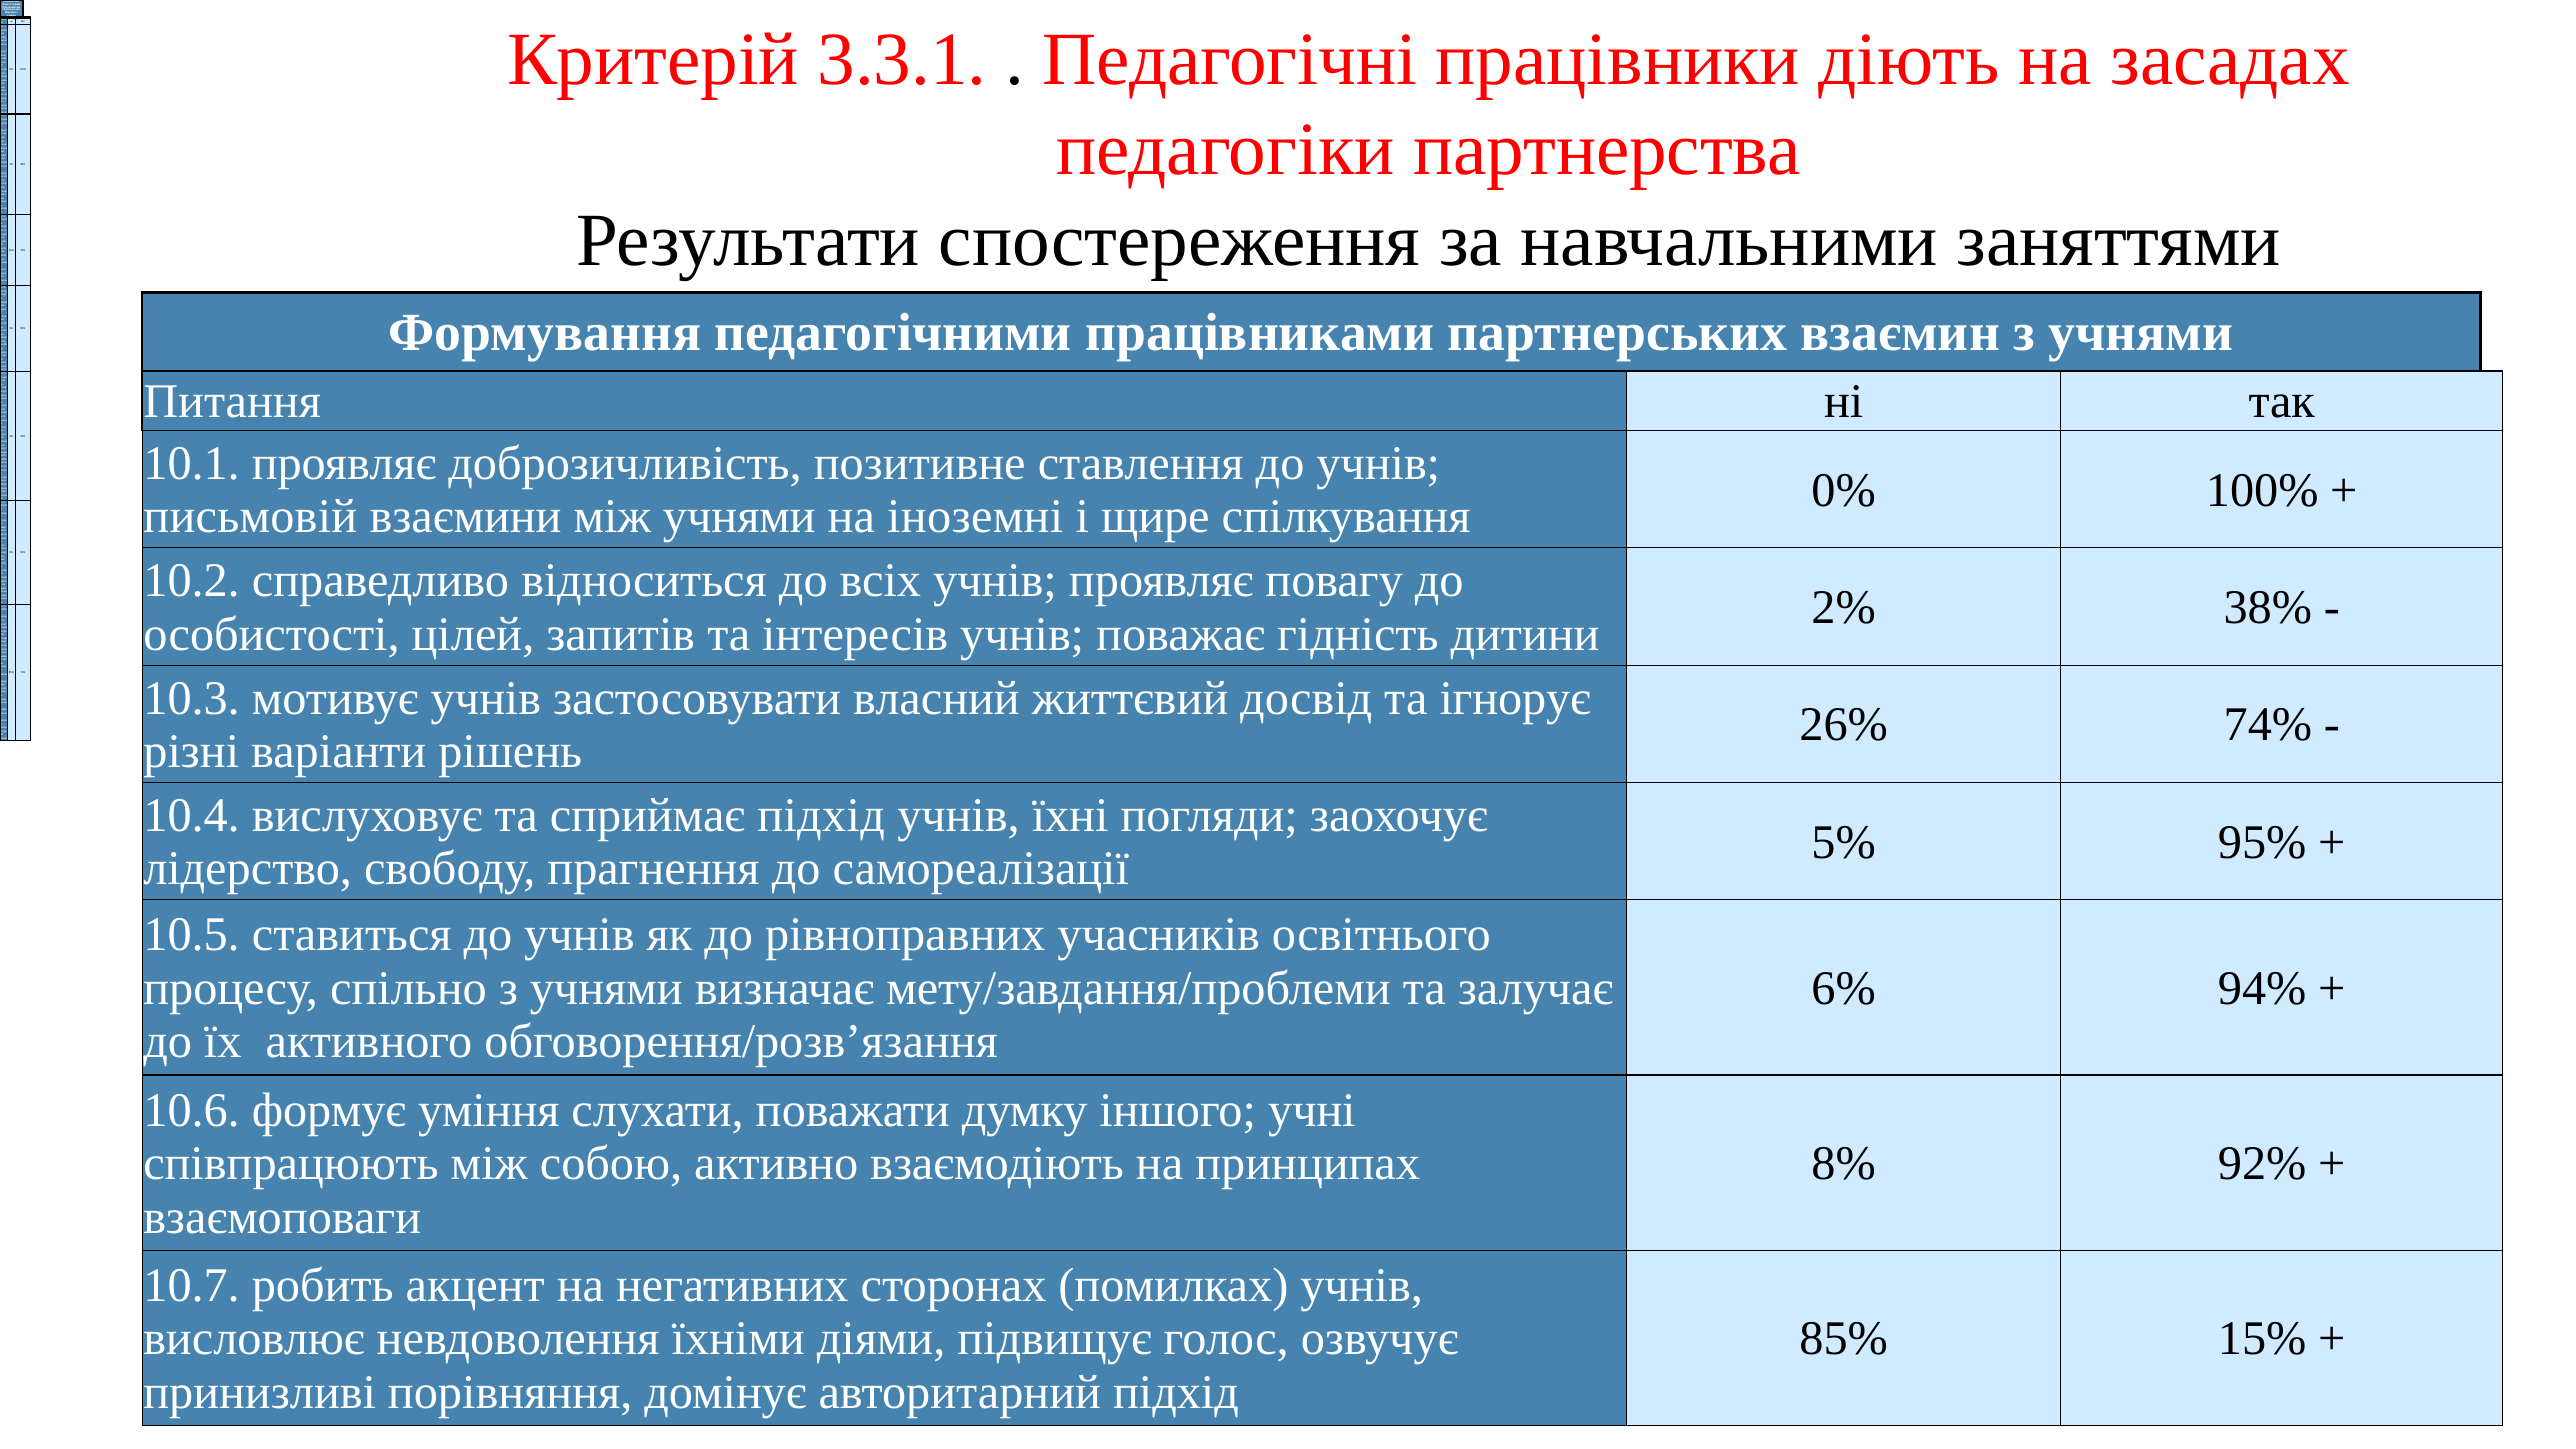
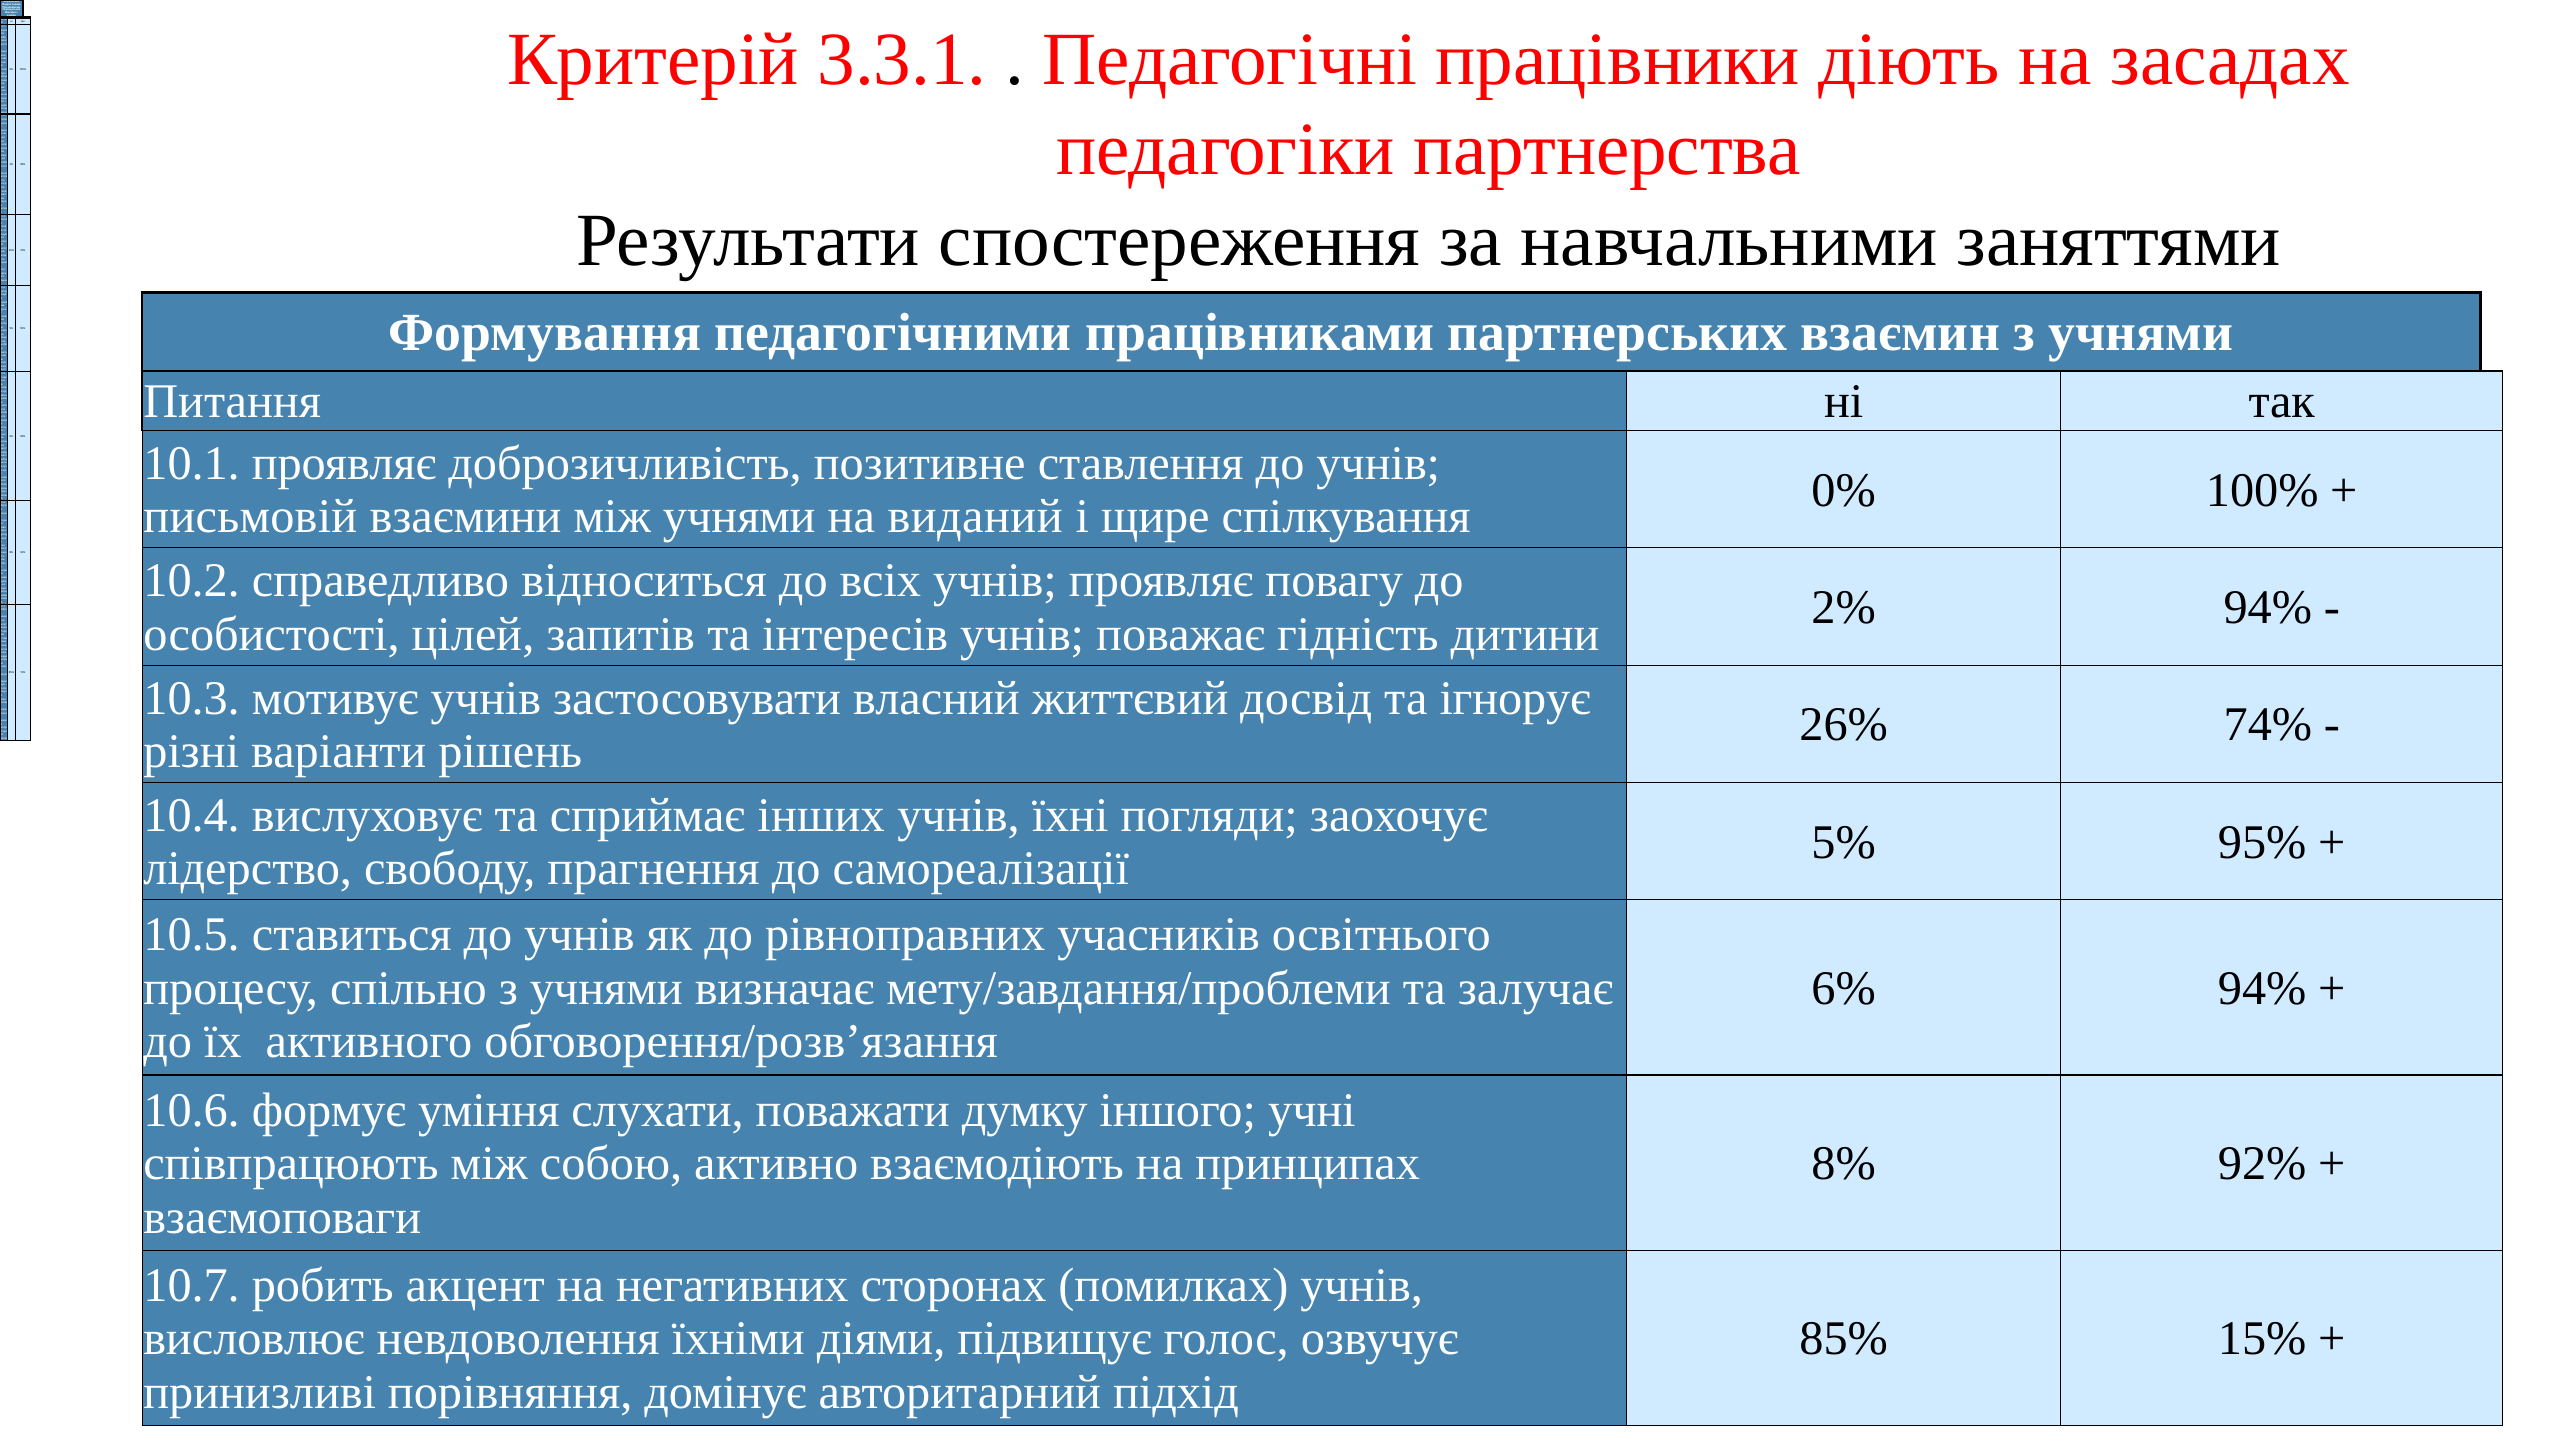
іноземні: іноземні -> виданий (975, 517)
2% 38%: 38% -> 94% (2268, 608)
сприймає підхід: підхід -> інших (821, 815)
